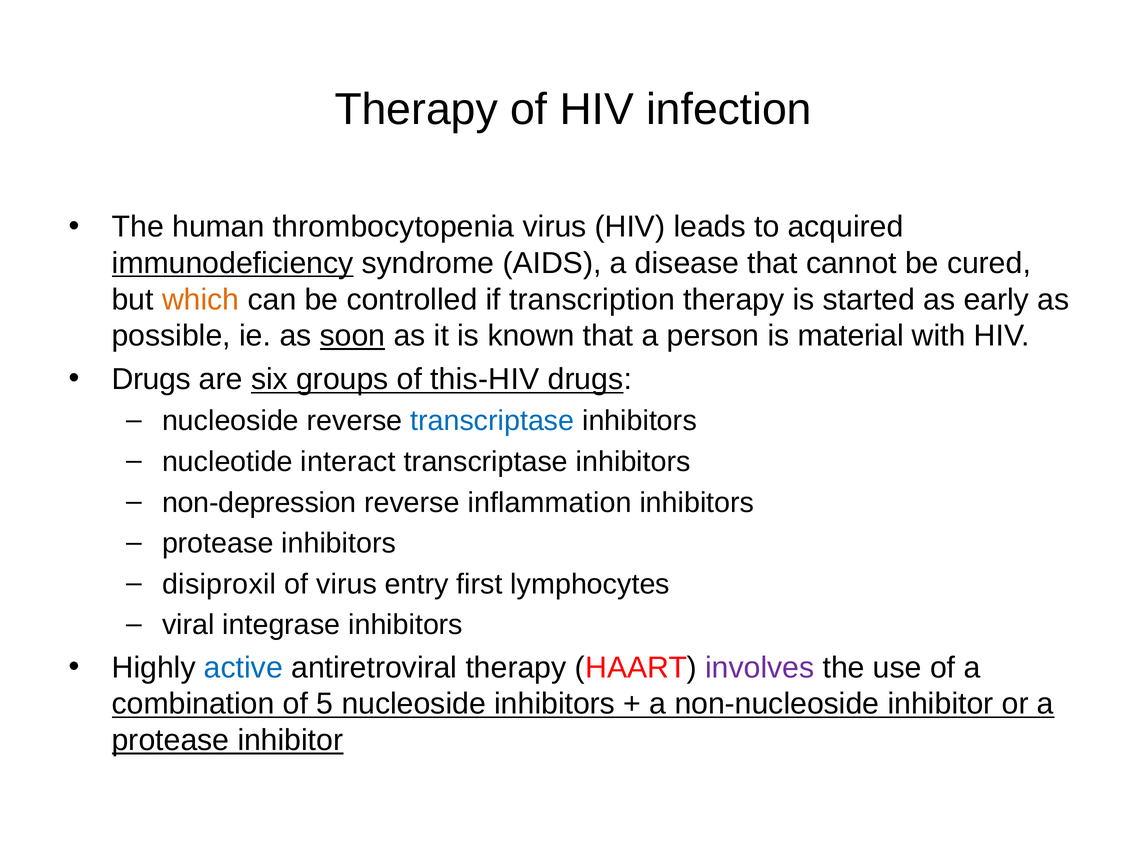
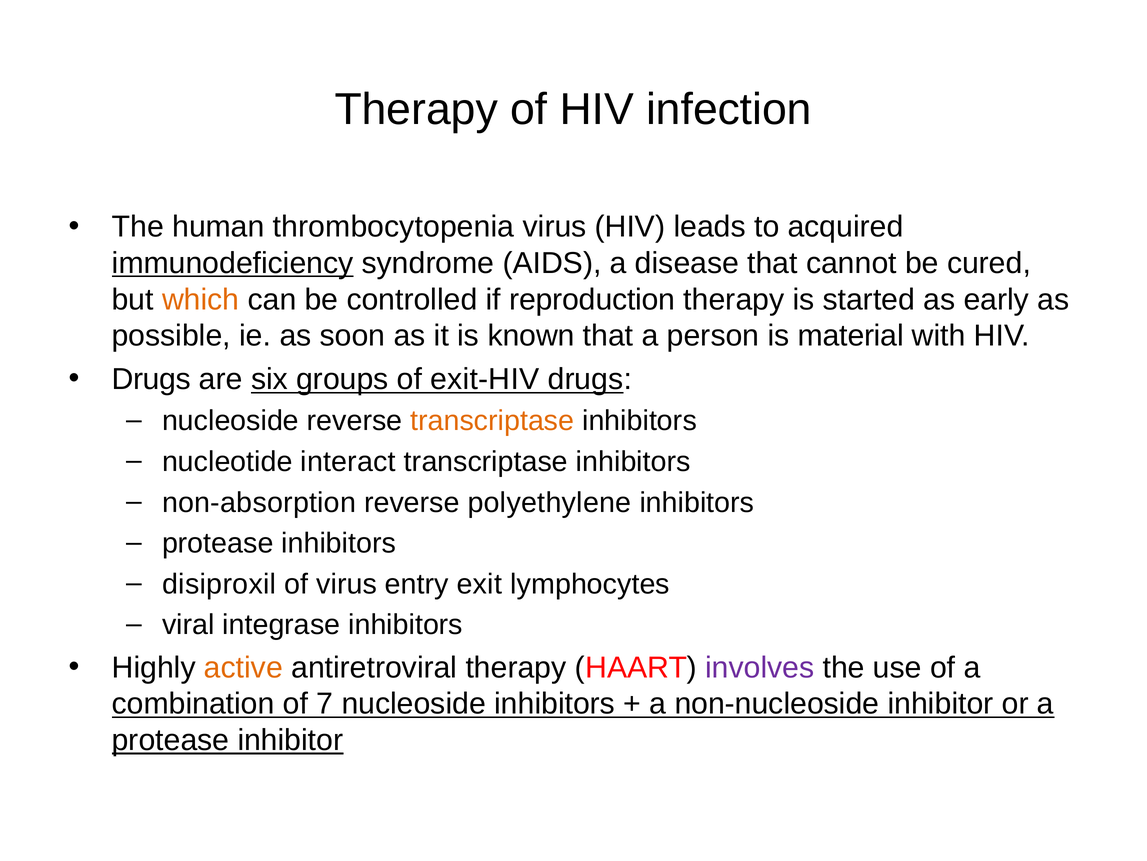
transcription: transcription -> reproduction (592, 299)
soon underline: present -> none (353, 336)
this-HIV: this-HIV -> exit-HIV (485, 379)
transcriptase colour: blue -> orange (492, 421)
non-depression: non-depression -> non-absorption (259, 502)
inflammation: inflammation -> polyethylene (549, 502)
first: first -> exit (479, 584)
active colour: blue -> orange (243, 667)
5: 5 -> 7 (325, 703)
